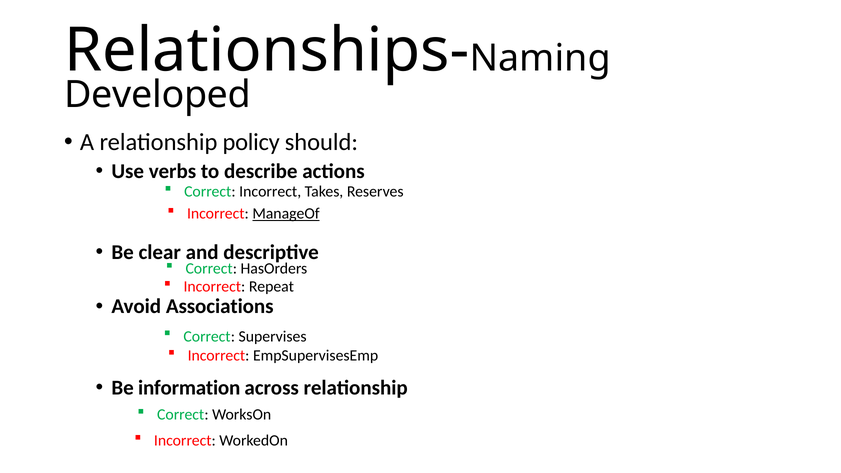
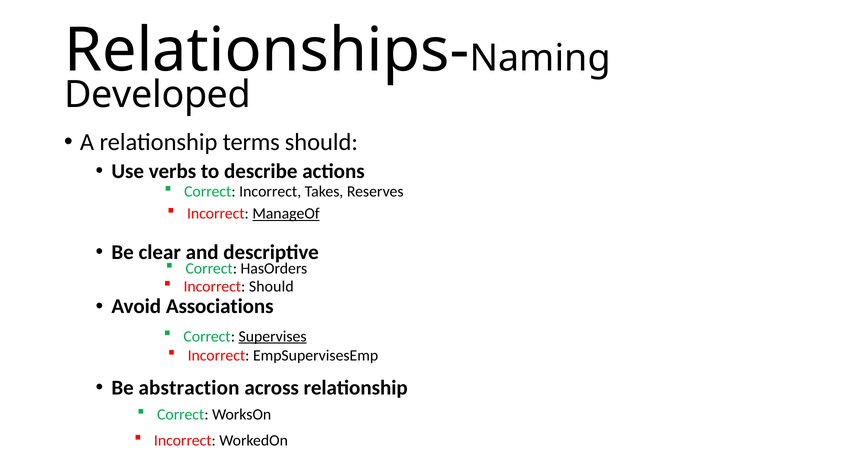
policy: policy -> terms (251, 142)
Incorrect Repeat: Repeat -> Should (271, 286)
Supervises underline: none -> present (273, 336)
information: information -> abstraction (189, 388)
